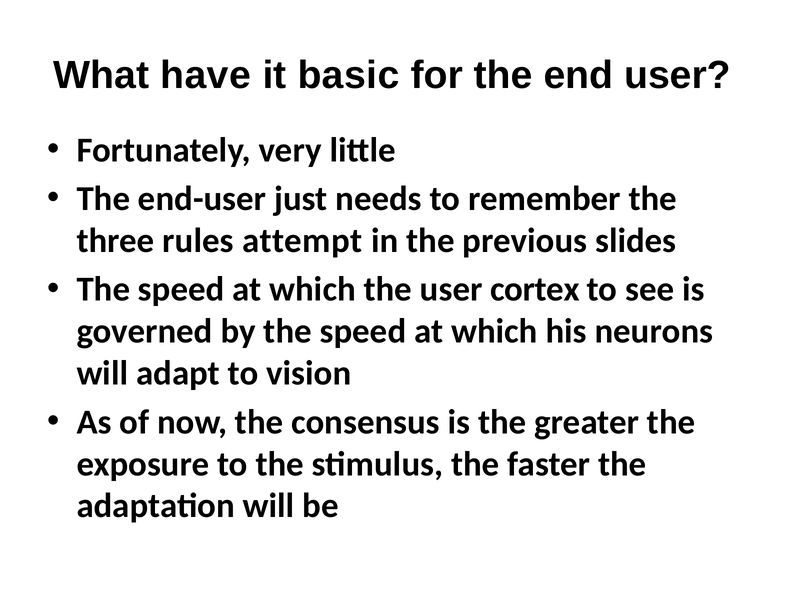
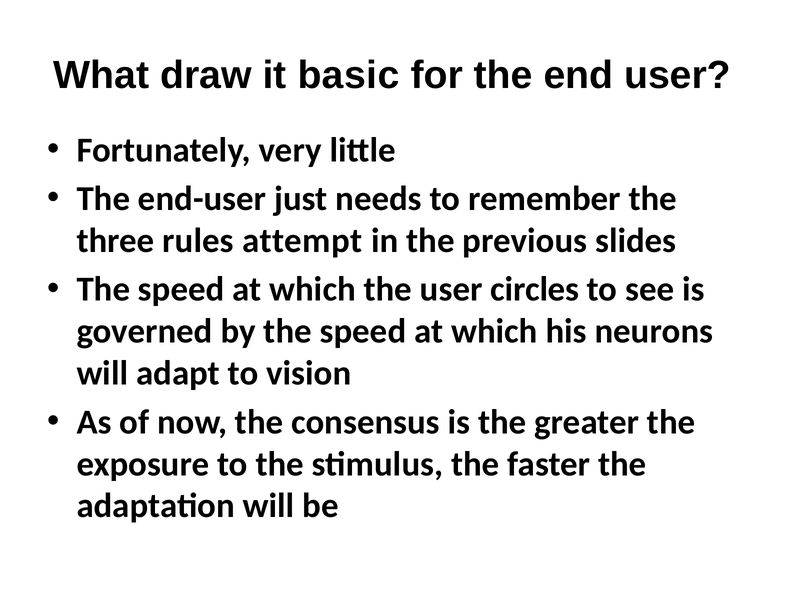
have: have -> draw (206, 75)
cortex: cortex -> circles (535, 289)
